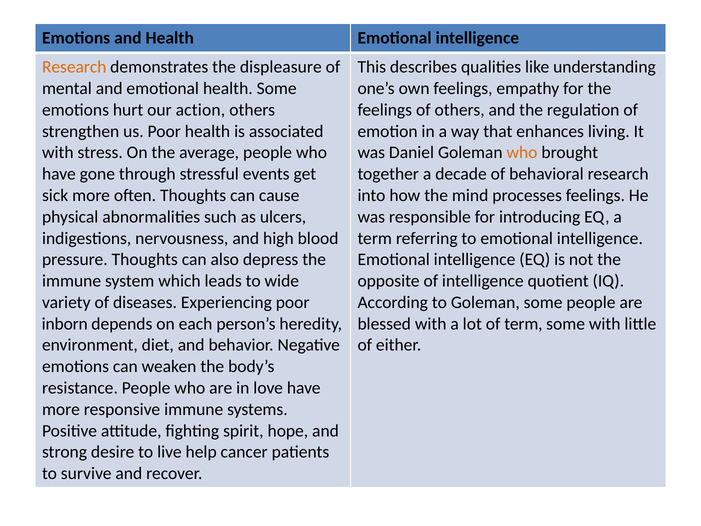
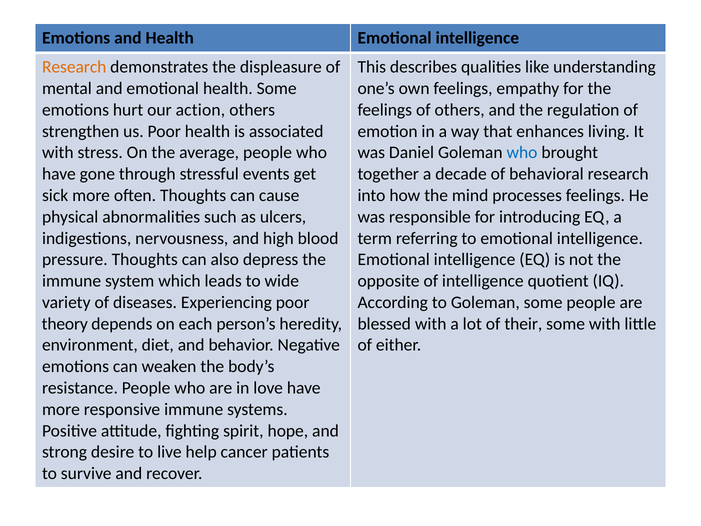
who colour: orange -> blue (522, 153)
inborn: inborn -> theory (65, 324)
of term: term -> their (523, 324)
